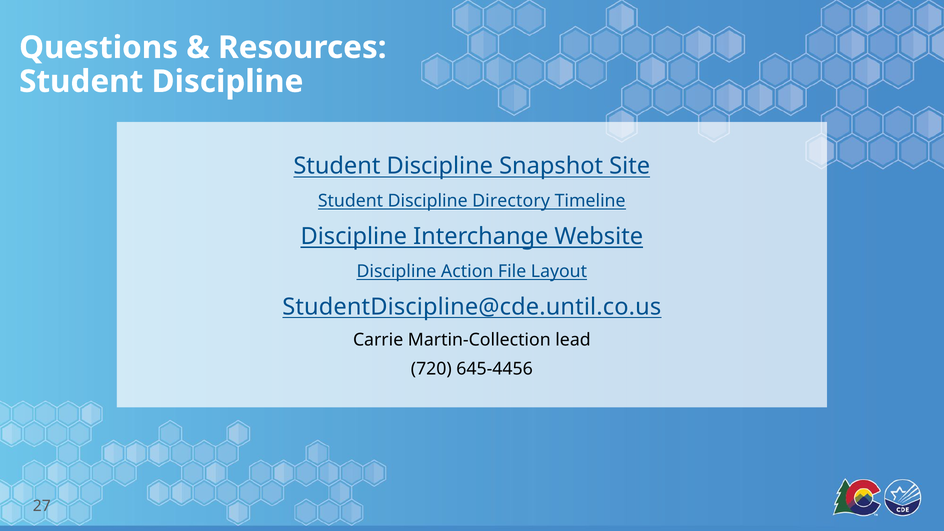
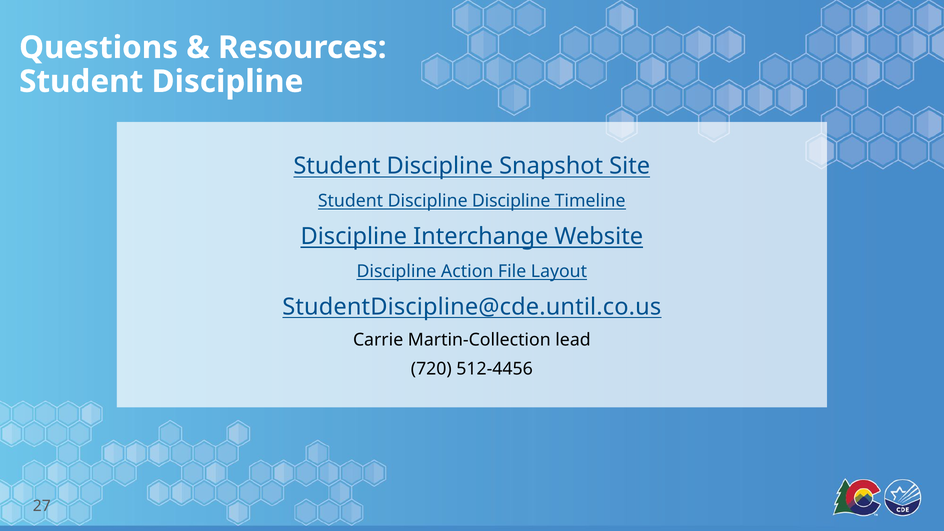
Discipline Directory: Directory -> Discipline (511, 201)
645-4456: 645-4456 -> 512-4456 (495, 369)
